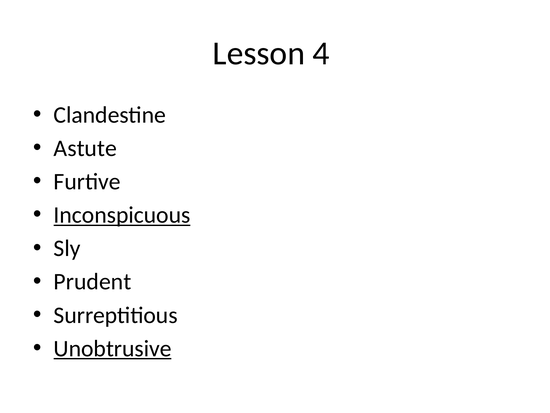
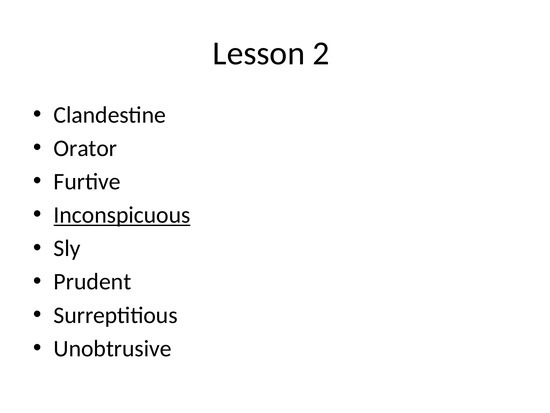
4: 4 -> 2 (321, 53)
Astute: Astute -> Orator (85, 148)
Unobtrusive underline: present -> none (113, 348)
